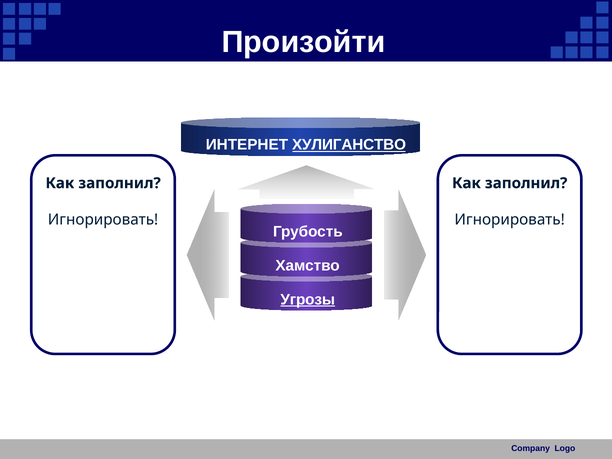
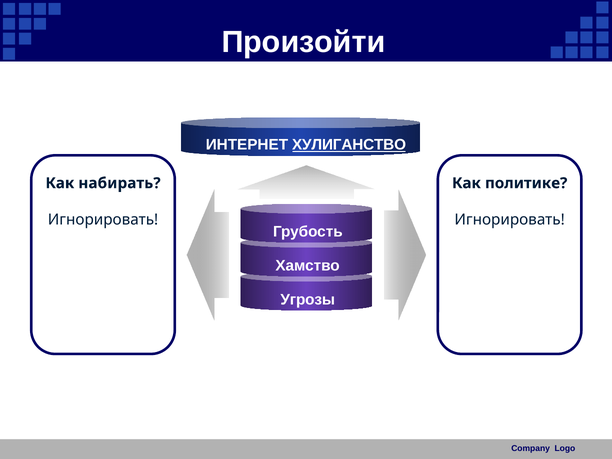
заполнил: заполнил -> набирать (119, 183)
заполнил: заполнил -> политике (526, 183)
Угрозы underline: present -> none (308, 300)
